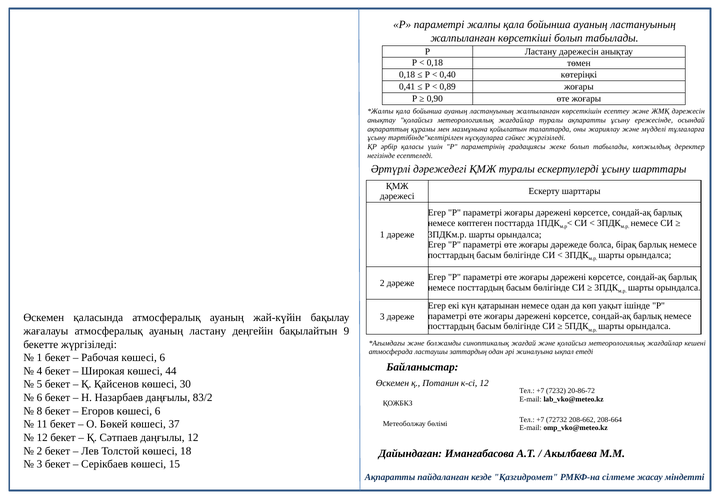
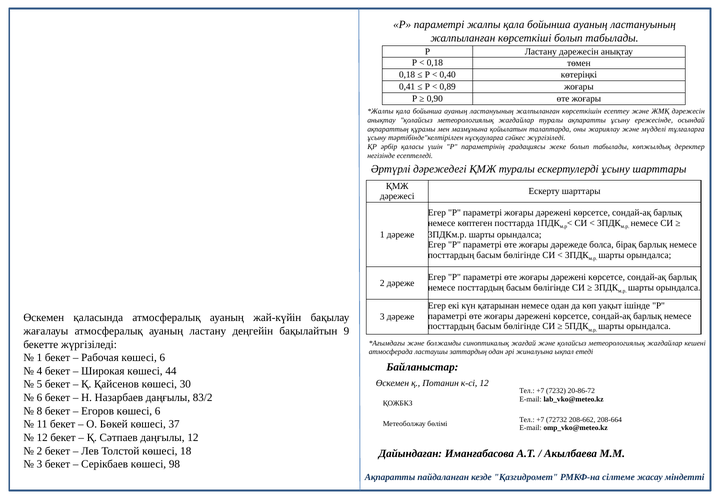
15: 15 -> 98 (174, 464)
